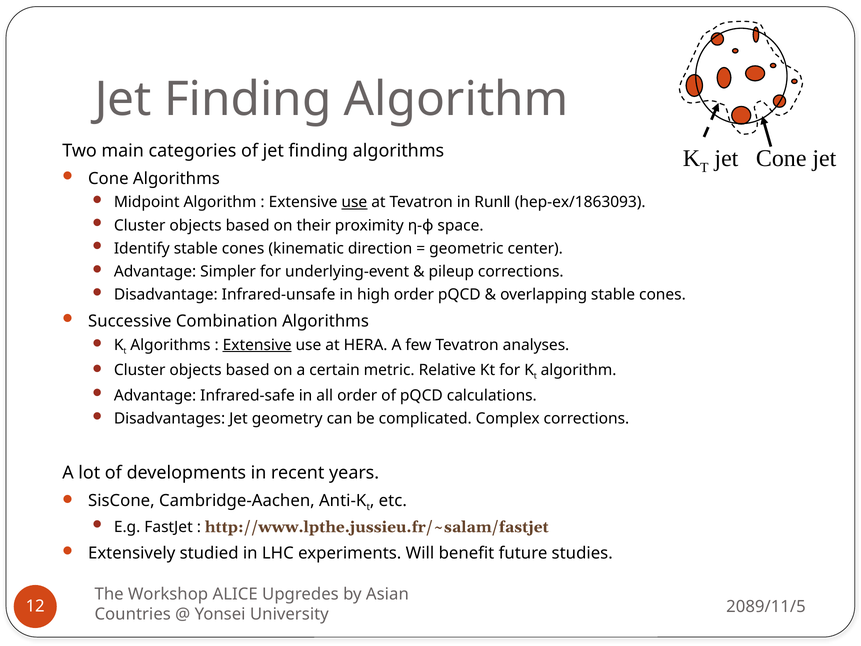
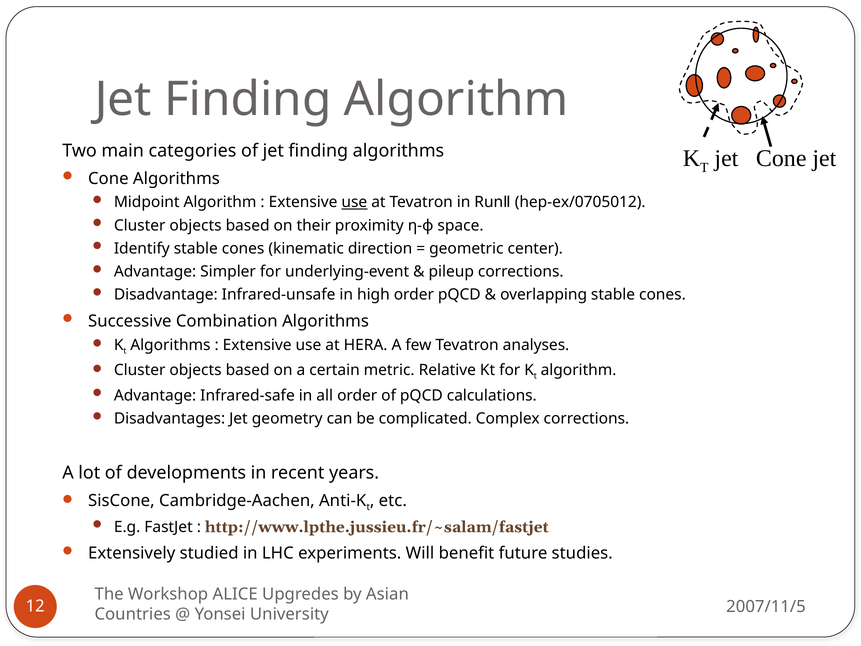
hep-ex/1863093: hep-ex/1863093 -> hep-ex/0705012 (580, 202)
Extensive underline: present -> none (257, 345)
2089/11/5: 2089/11/5 -> 2007/11/5 (766, 607)
